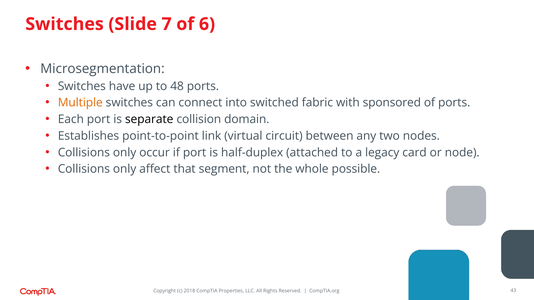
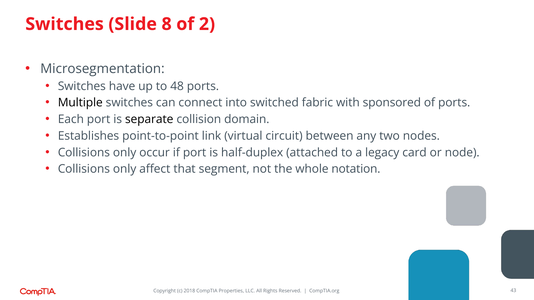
7: 7 -> 8 (167, 24)
6: 6 -> 2 (207, 24)
Multiple colour: orange -> black (80, 103)
possible: possible -> notation (356, 169)
